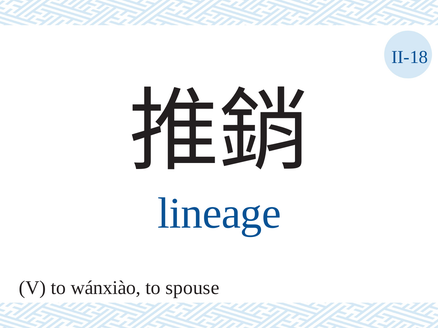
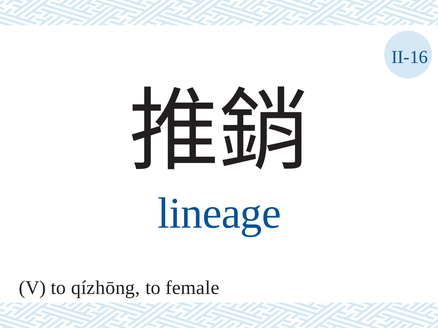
II-18: II-18 -> II-16 (410, 57)
wánxiào: wánxiào -> qízhōng (106, 288)
spouse: spouse -> female (192, 288)
